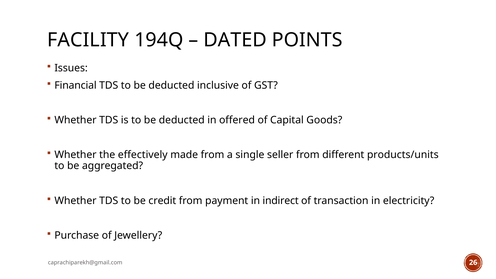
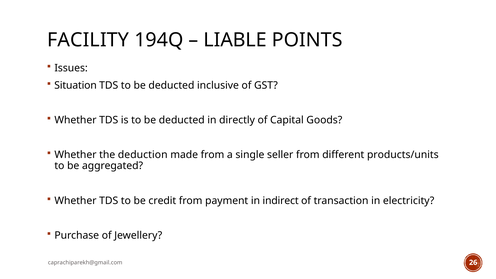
DATED: DATED -> LIABLE (235, 40)
Financial: Financial -> Situation (76, 85)
offered: offered -> directly (237, 120)
effectively: effectively -> deduction (143, 155)
